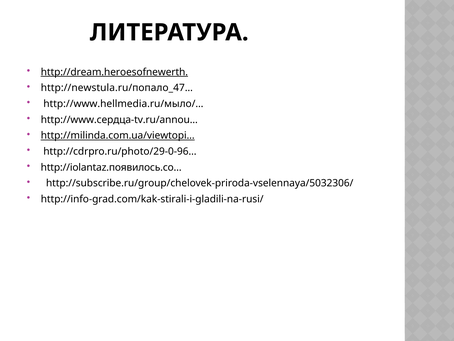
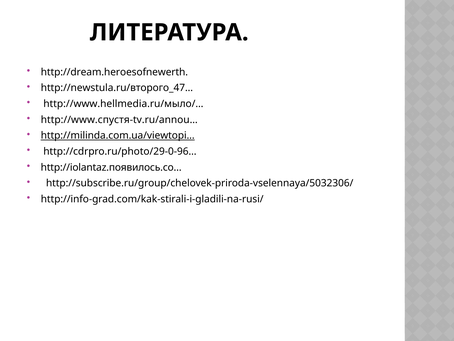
http://dream.heroesofnewerth underline: present -> none (114, 72)
http://newstula.ru/попало_47…: http://newstula.ru/попало_47… -> http://newstula.ru/второго_47… (117, 88)
http://www.сердца-tv.ru/annou…: http://www.сердца-tv.ru/annou… -> http://www.спустя-tv.ru/annou… (119, 120)
